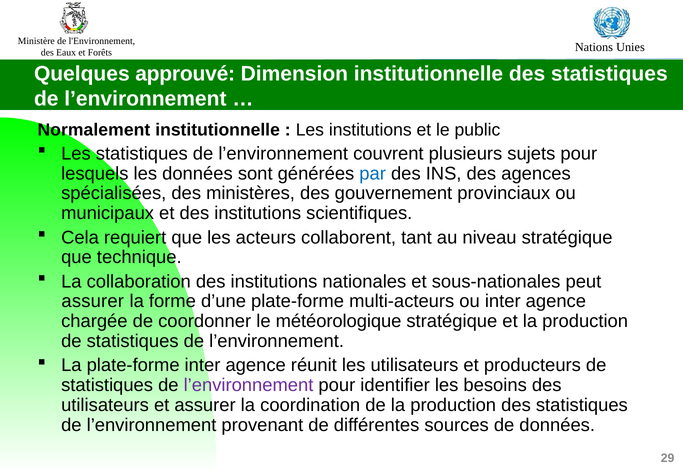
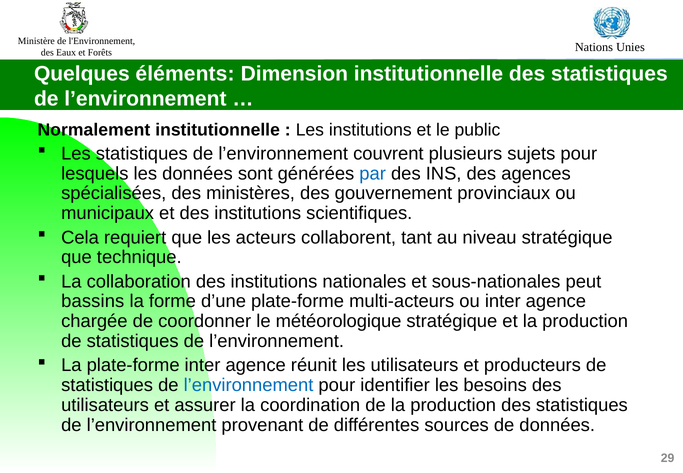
approuvé: approuvé -> éléments (185, 74)
assurer: assurer -> bassins (93, 301)
l’environnement colour: purple -> blue (249, 385)
